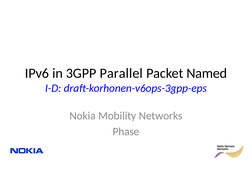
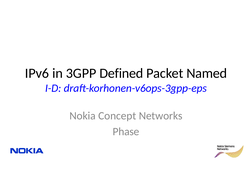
Parallel: Parallel -> Defined (121, 73)
Mobility: Mobility -> Concept (117, 116)
